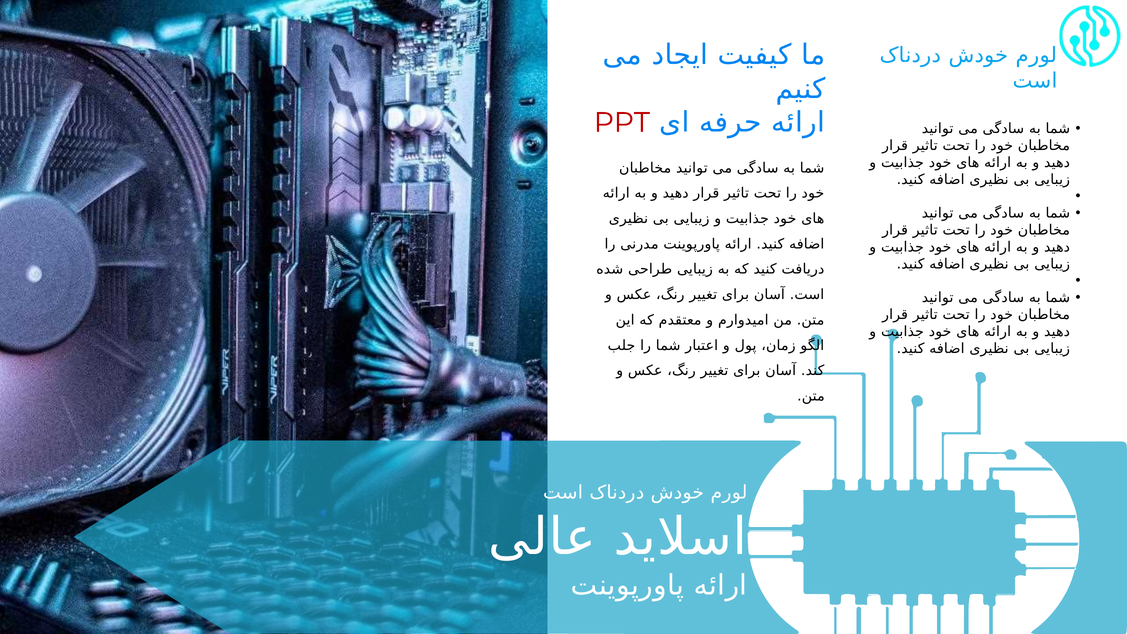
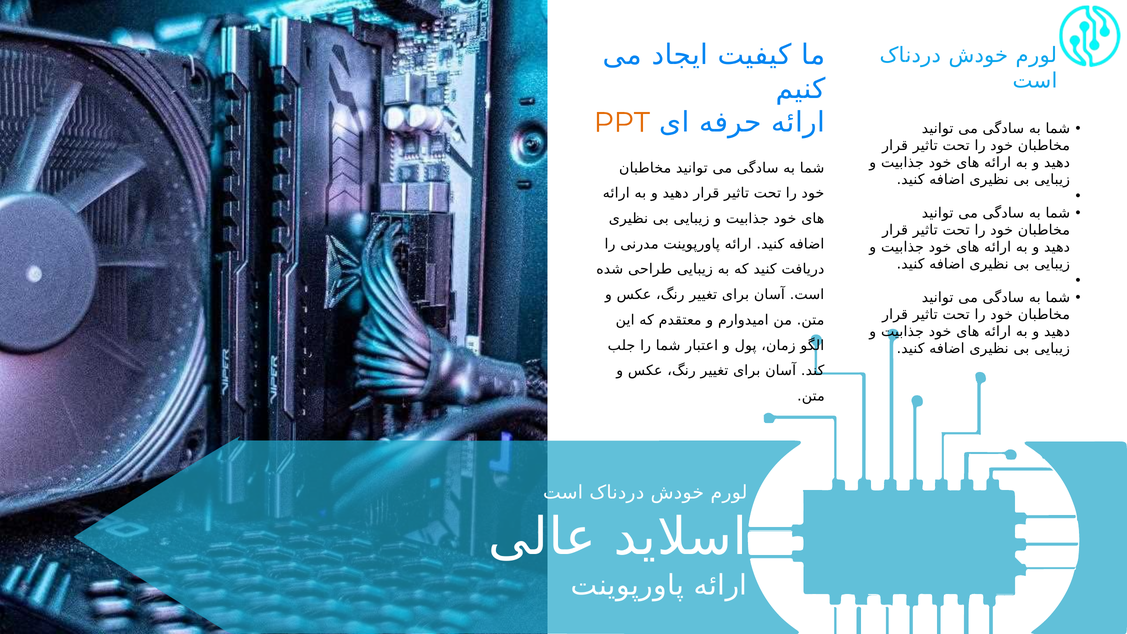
PPT colour: red -> orange (622, 123)
